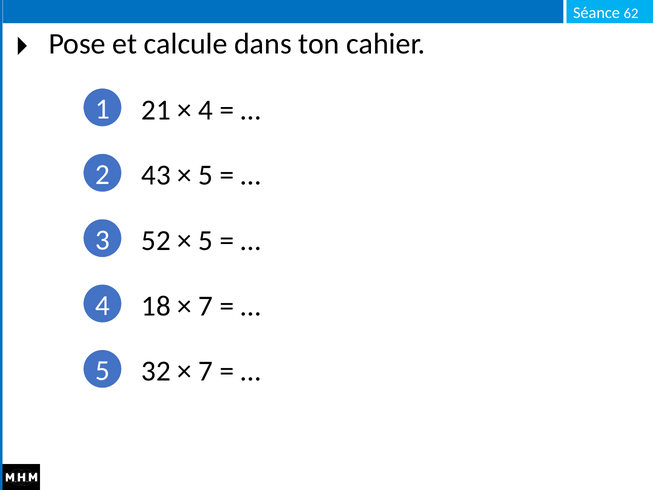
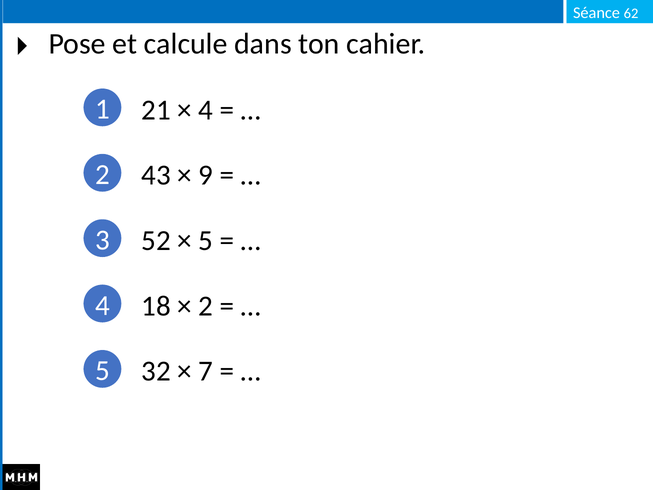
5: 5 -> 9 (206, 175)
7: 7 -> 2 (206, 306)
